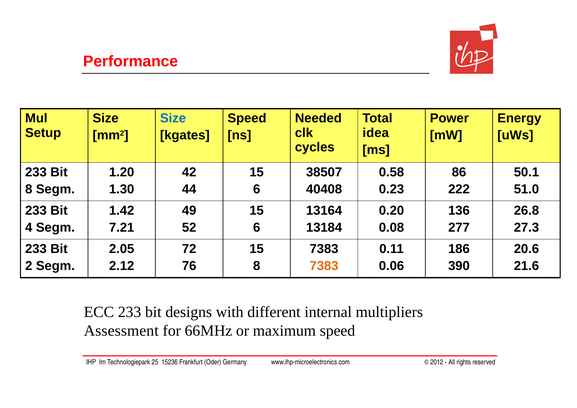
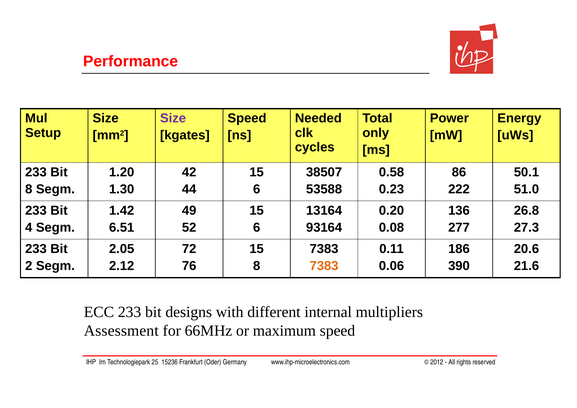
Size colour: blue -> purple (173, 118)
idea: idea -> only (376, 133)
40408: 40408 -> 53588 (324, 189)
7.21: 7.21 -> 6.51 (122, 228)
13184: 13184 -> 93164 (324, 228)
